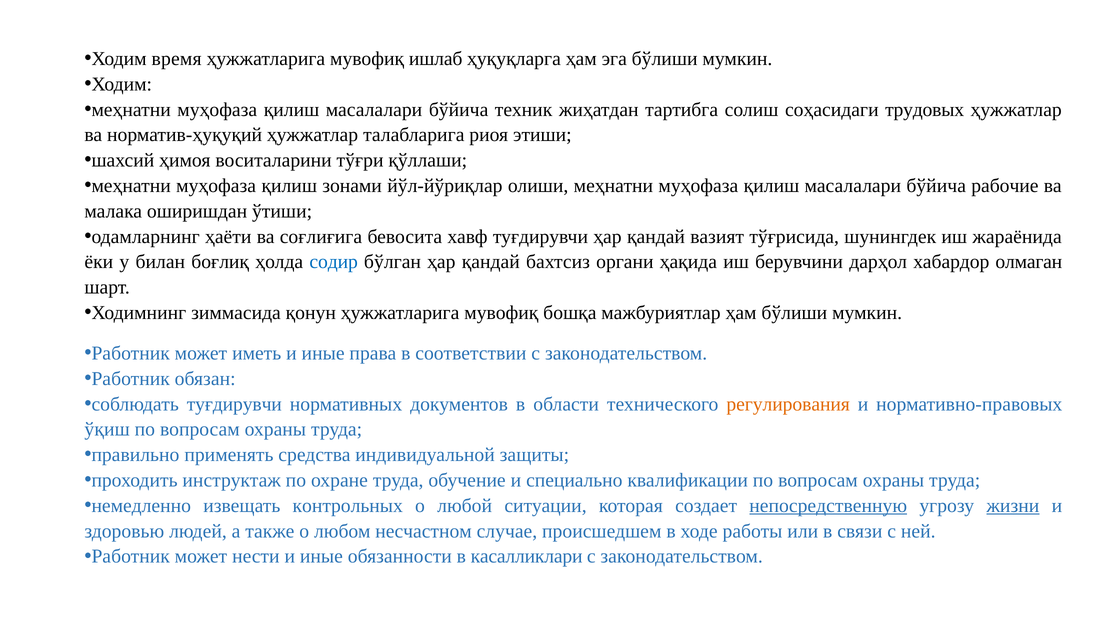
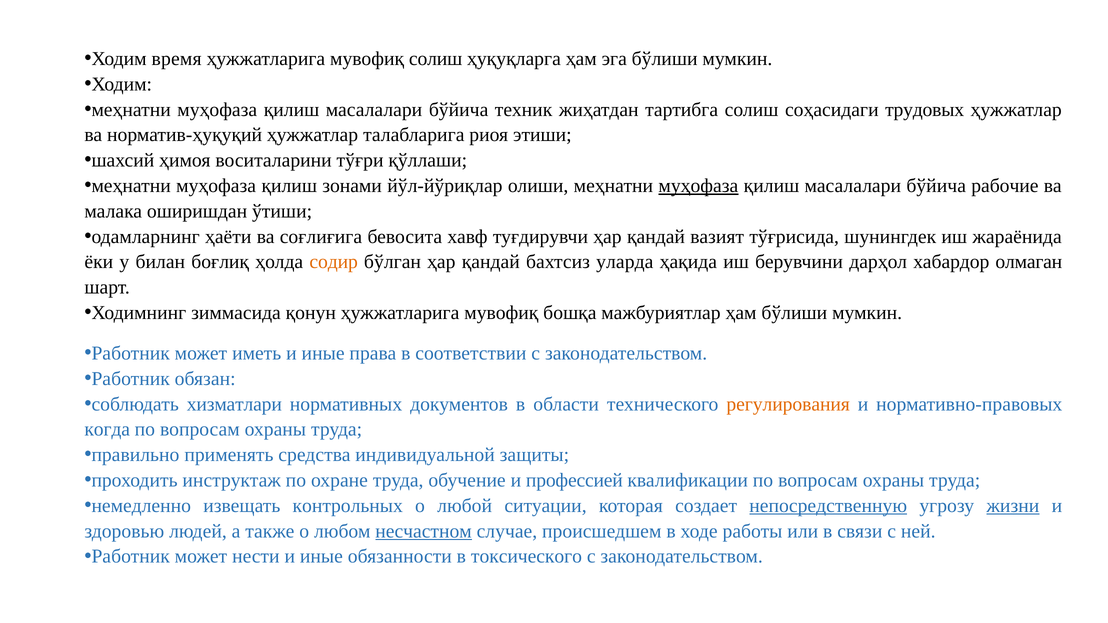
мувофиқ ишлаб: ишлаб -> солиш (436, 59)
муҳофаза underline: none -> present (698, 186)
содир colour: blue -> orange (334, 262)
органи: органи -> уларда (625, 262)
соблюдать туғдирувчи: туғдирувчи -> хизматлари (234, 404)
ўқиш: ўқиш -> когда (107, 430)
специально: специально -> профессией (574, 480)
несчастном underline: none -> present (424, 531)
касалликлари: касалликлари -> токсического (527, 557)
